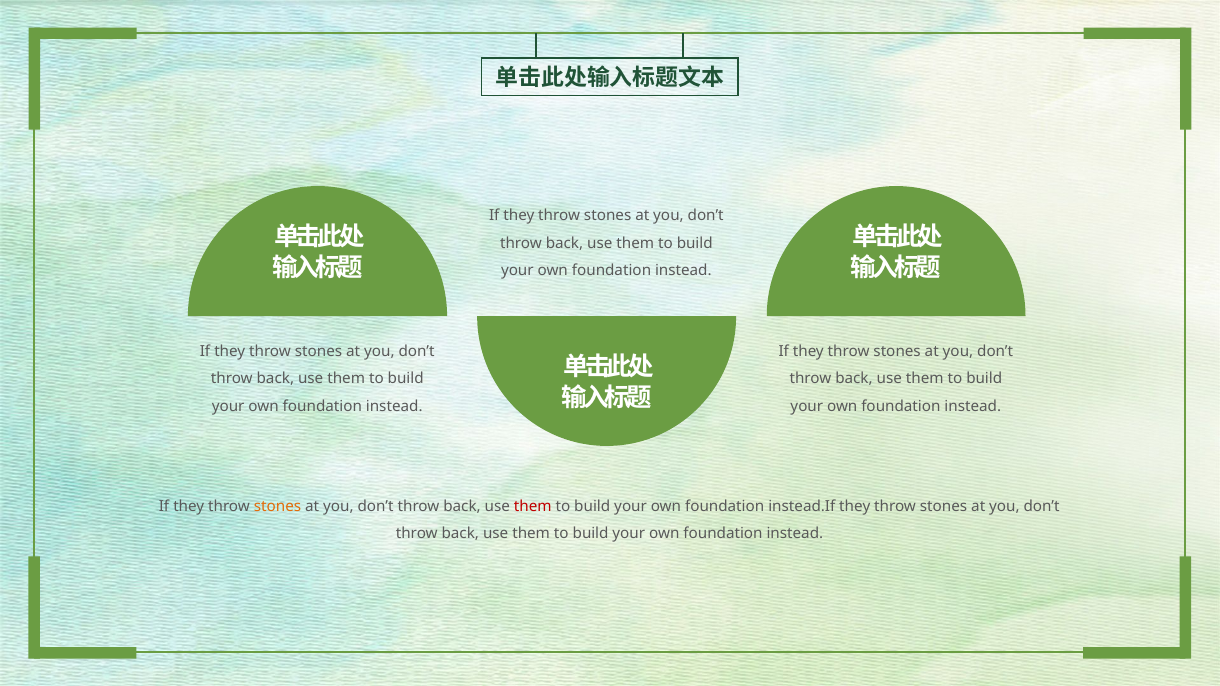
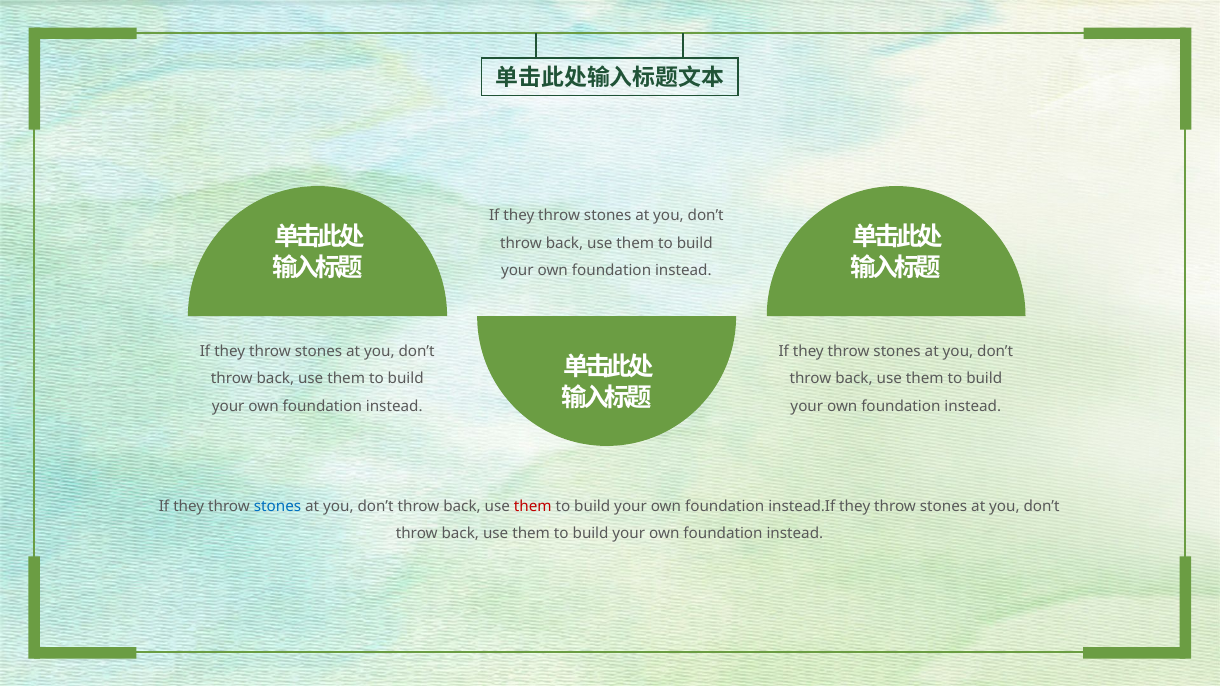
stones colour: orange -> blue (278, 507)
